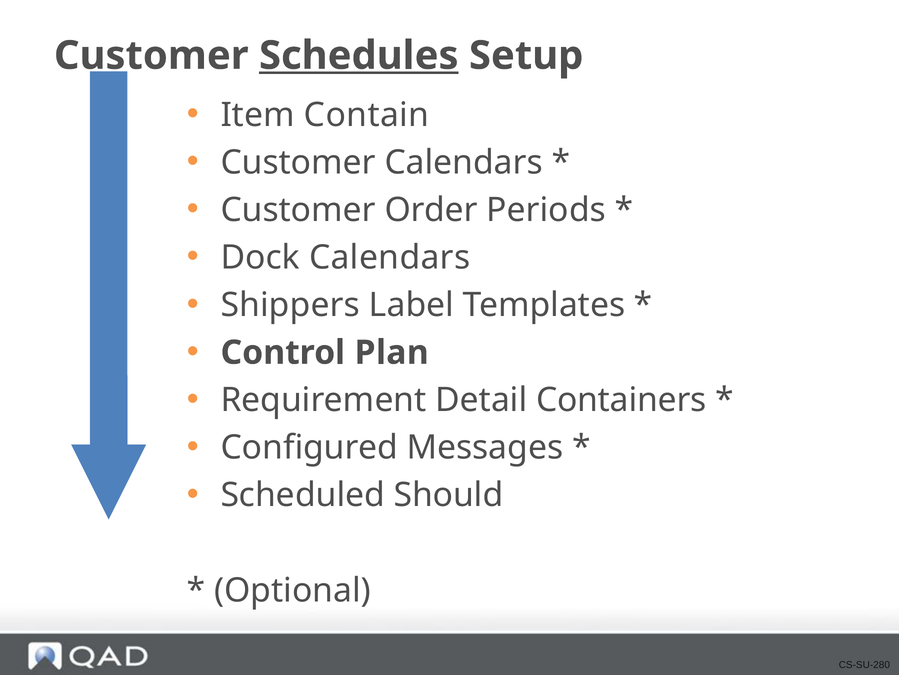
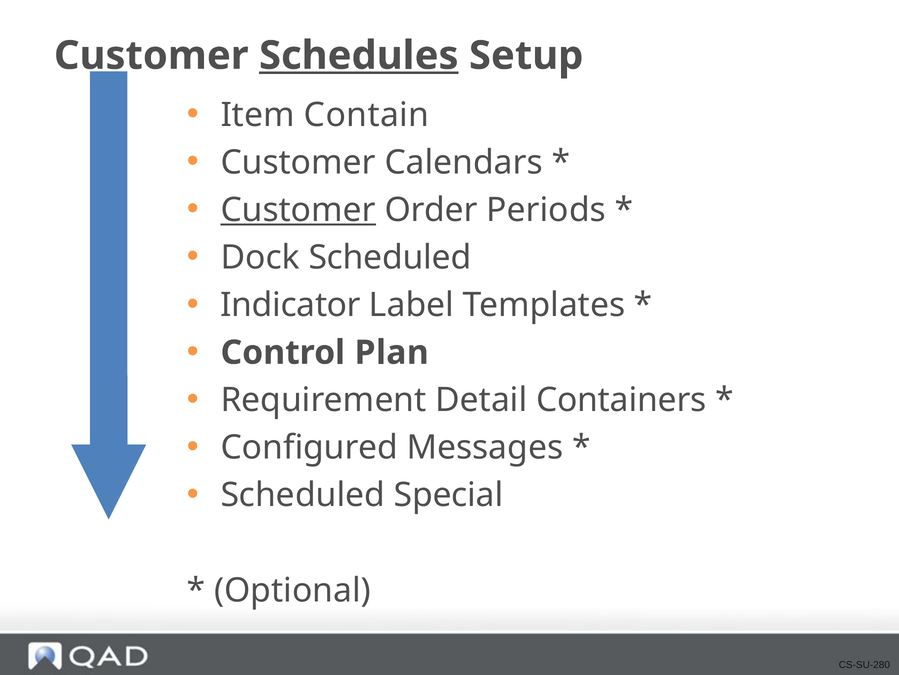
Customer underline: none -> present (298, 210)
Dock Calendars: Calendars -> Scheduled (390, 257)
Shippers: Shippers -> Indicator (291, 305)
Should: Should -> Special (449, 495)
